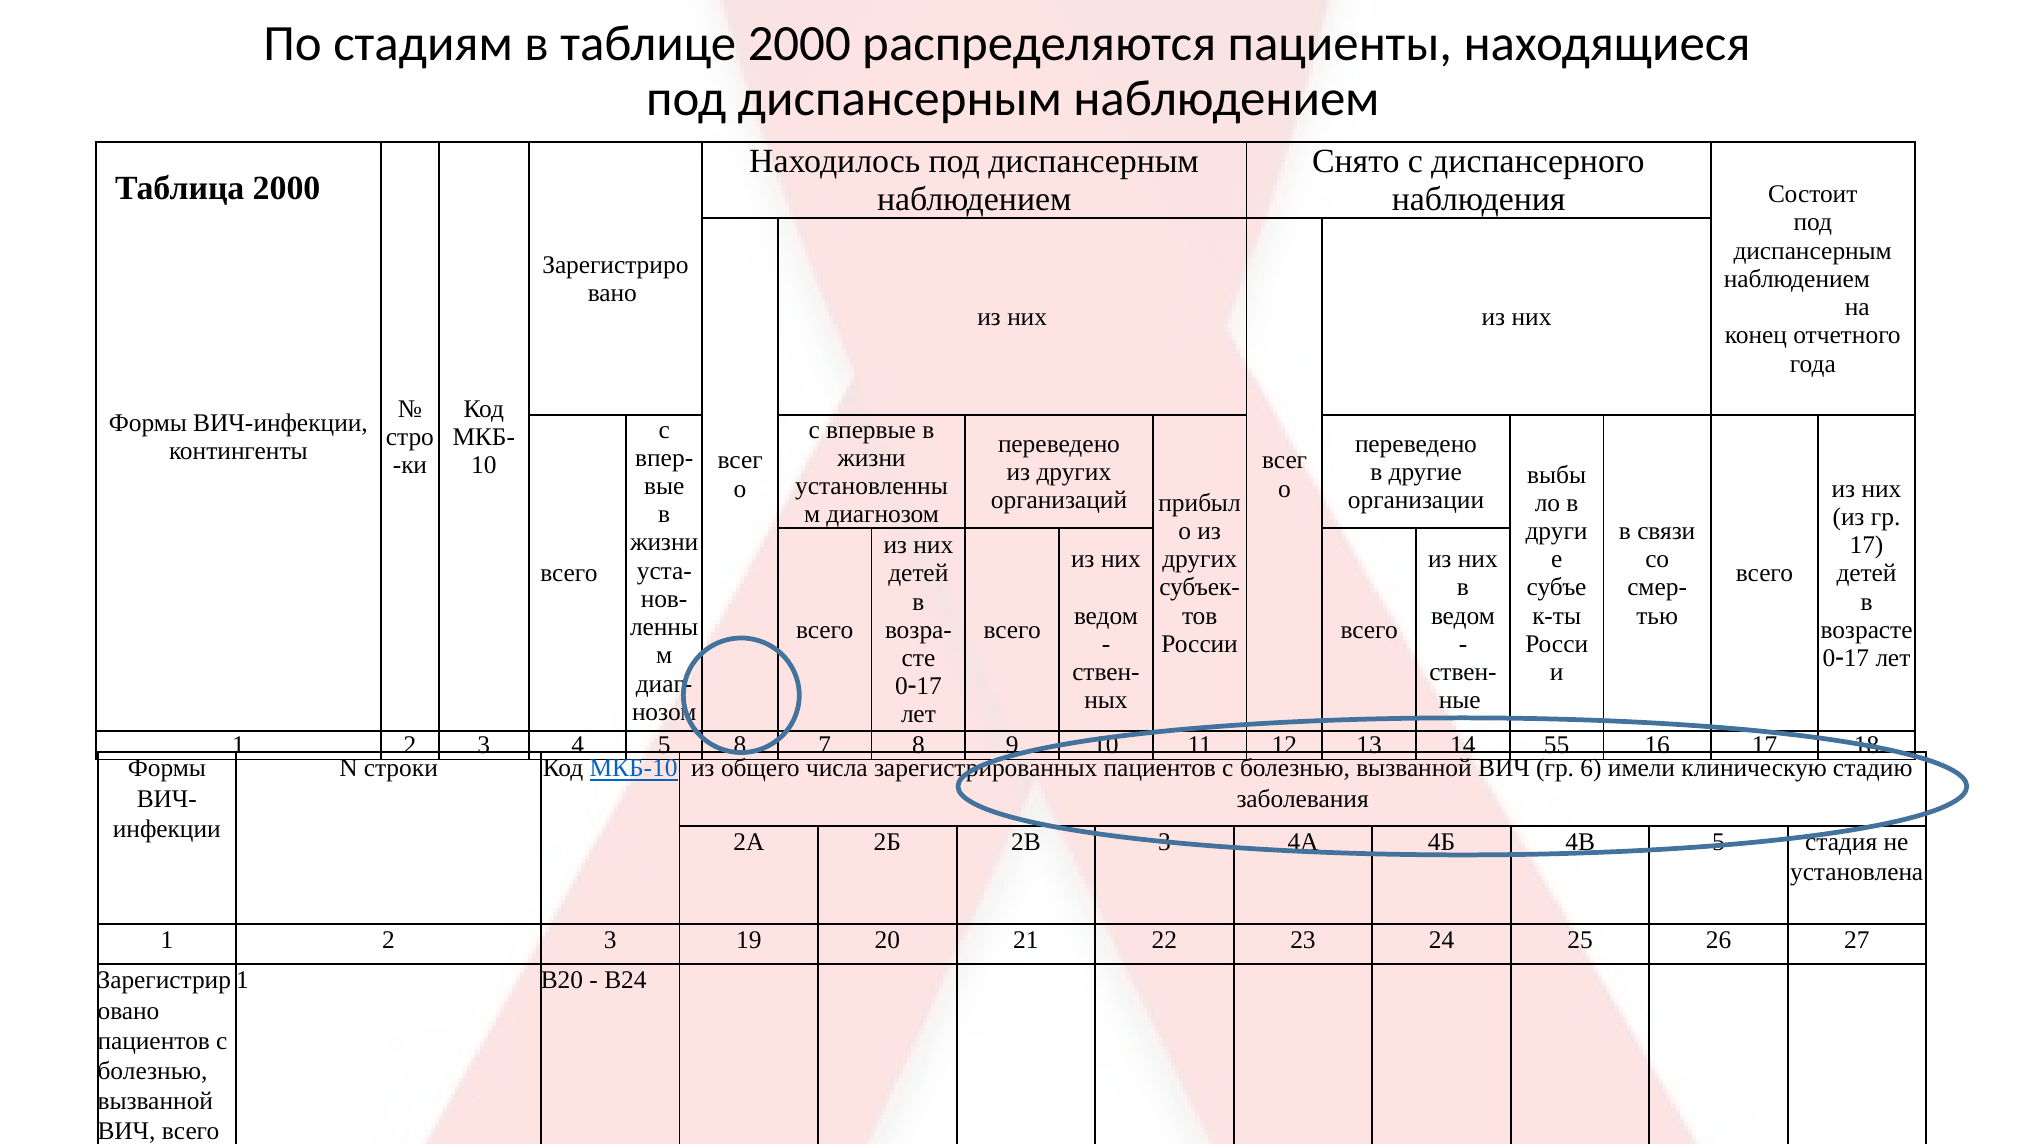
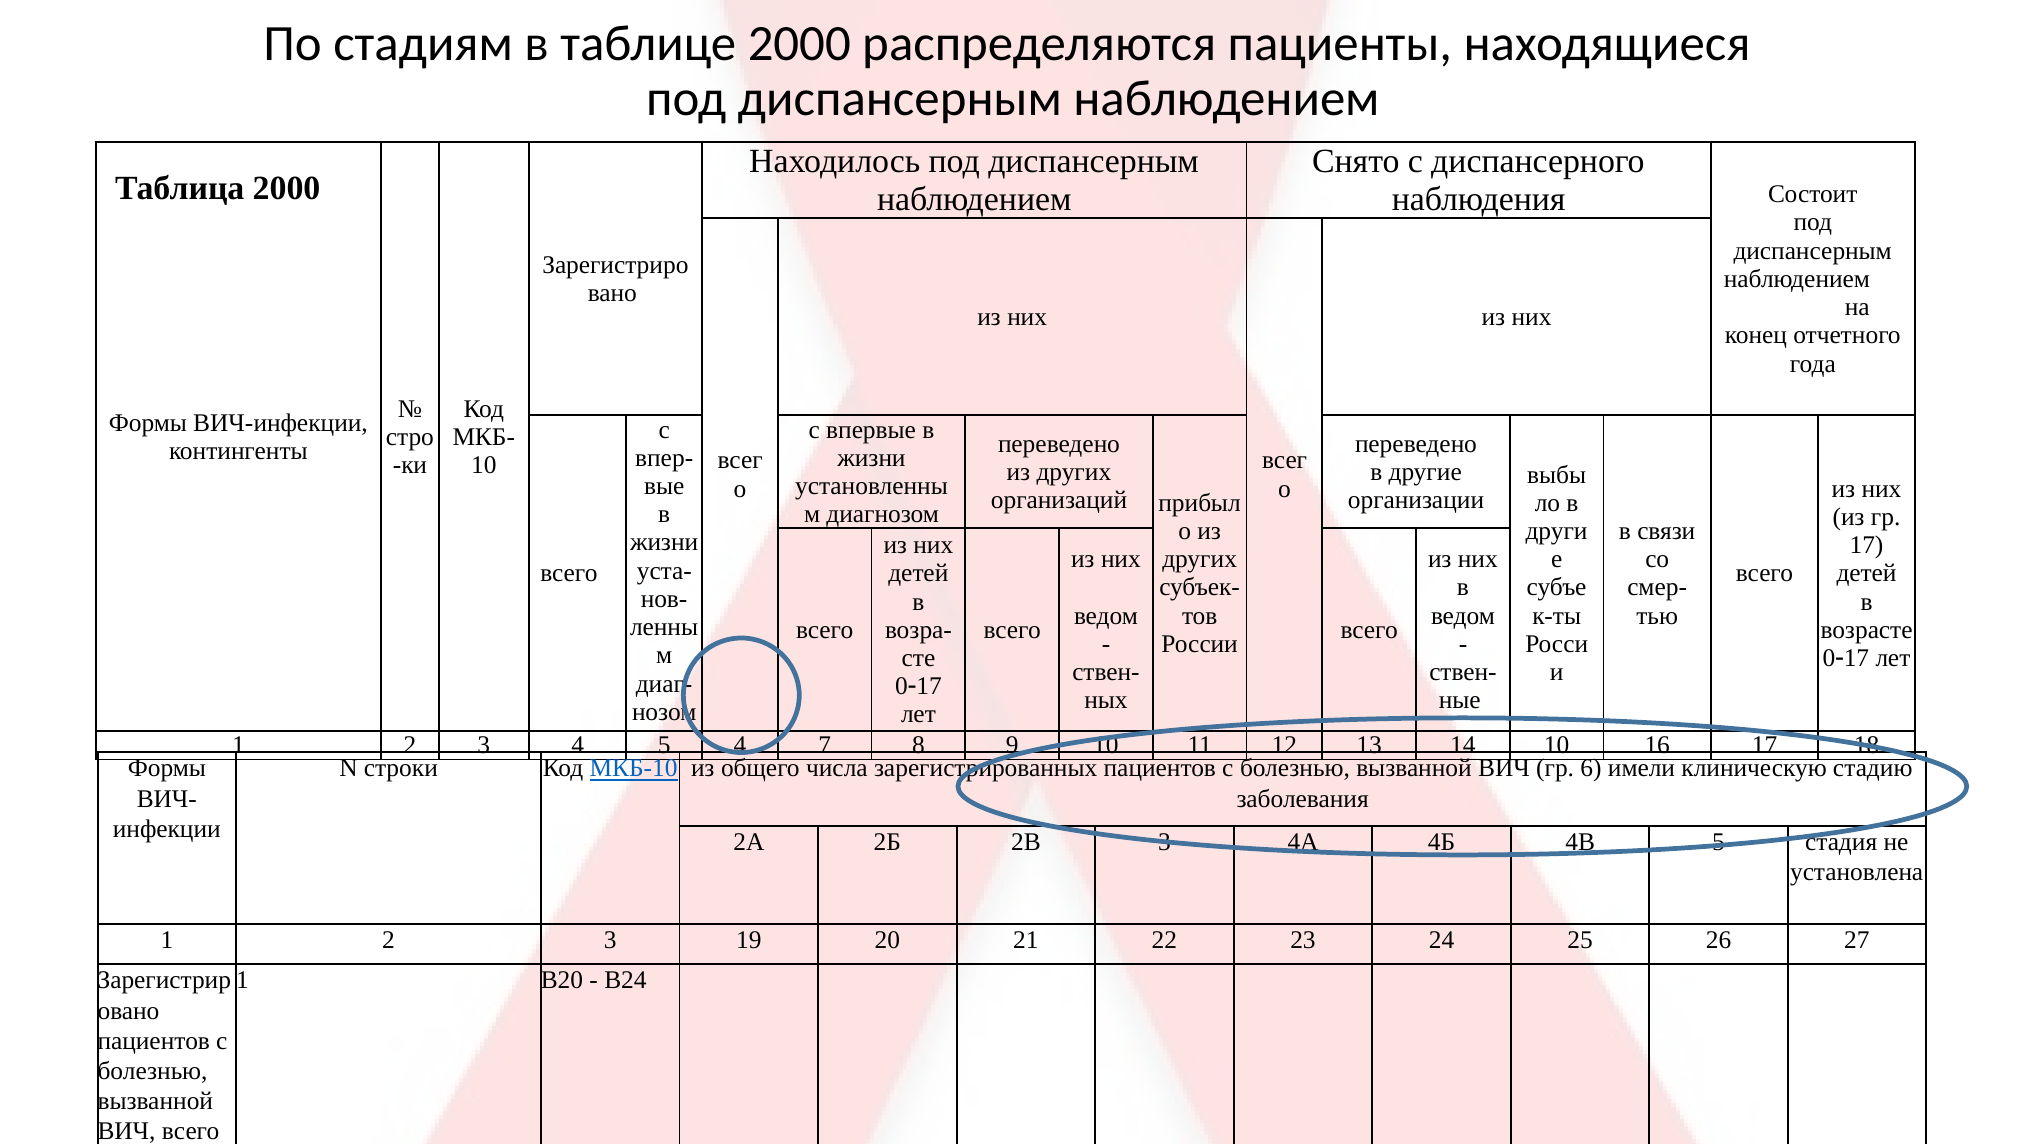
5 8: 8 -> 4 (740, 746)
14 55: 55 -> 10 (1557, 746)
